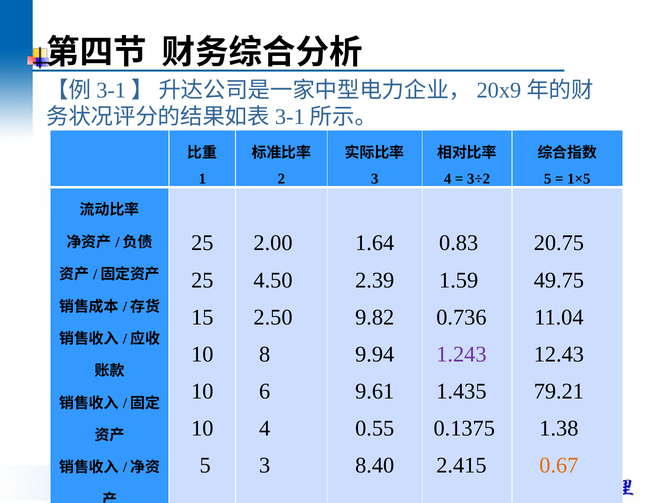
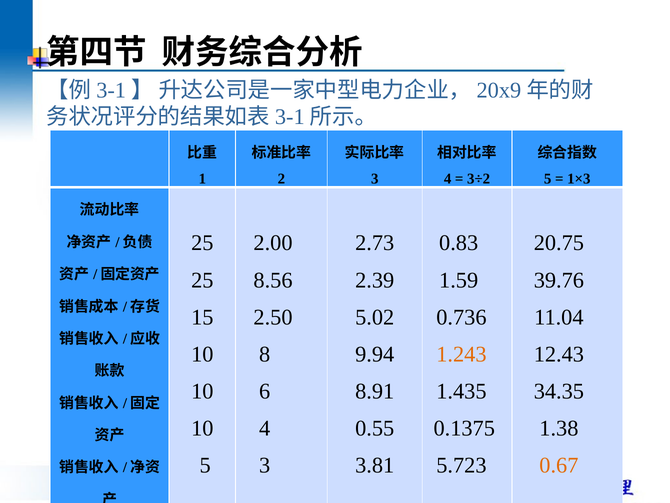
1×5: 1×5 -> 1×3 (579, 179)
1.64: 1.64 -> 2.73 (375, 243)
4.50: 4.50 -> 8.56 (273, 280)
49.75: 49.75 -> 39.76 (559, 280)
9.82: 9.82 -> 5.02 (375, 317)
1.243 colour: purple -> orange (461, 354)
9.61: 9.61 -> 8.91 (375, 391)
79.21: 79.21 -> 34.35 (559, 391)
8.40: 8.40 -> 3.81 (375, 465)
2.415: 2.415 -> 5.723 (461, 465)
